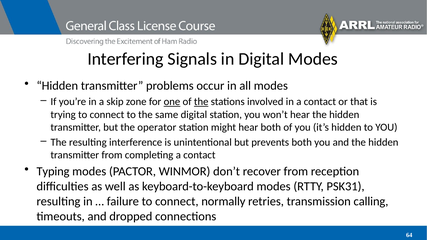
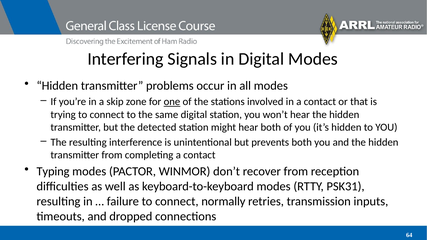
the underline: present -> none (201, 102)
operator: operator -> detected (157, 127)
calling: calling -> inputs (371, 202)
